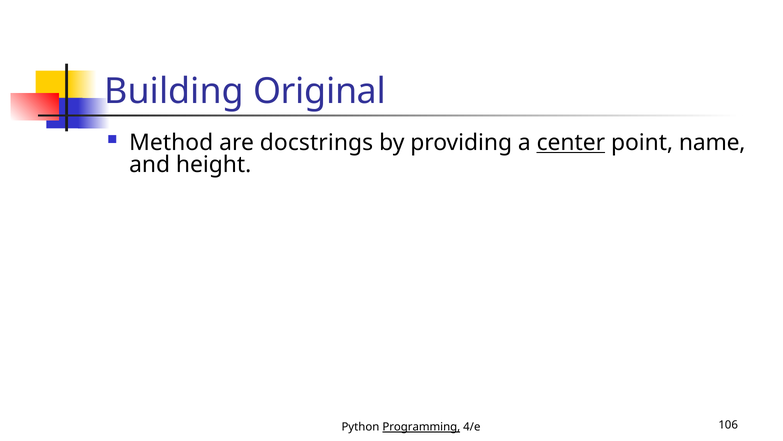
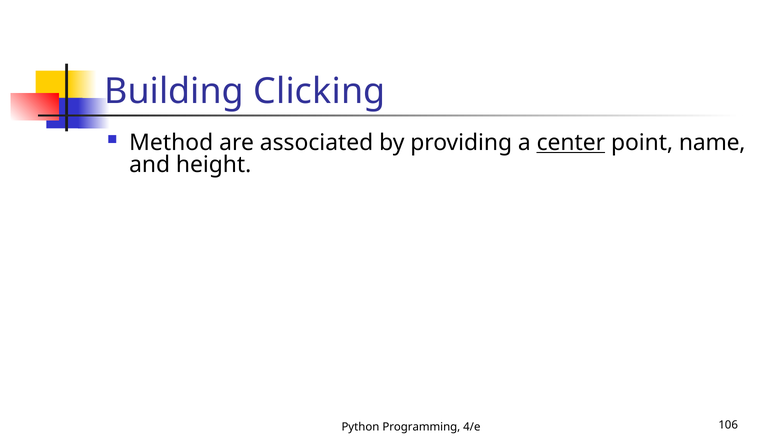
Original: Original -> Clicking (319, 91)
docstrings: docstrings -> associated (317, 143)
Programming underline: present -> none (421, 427)
